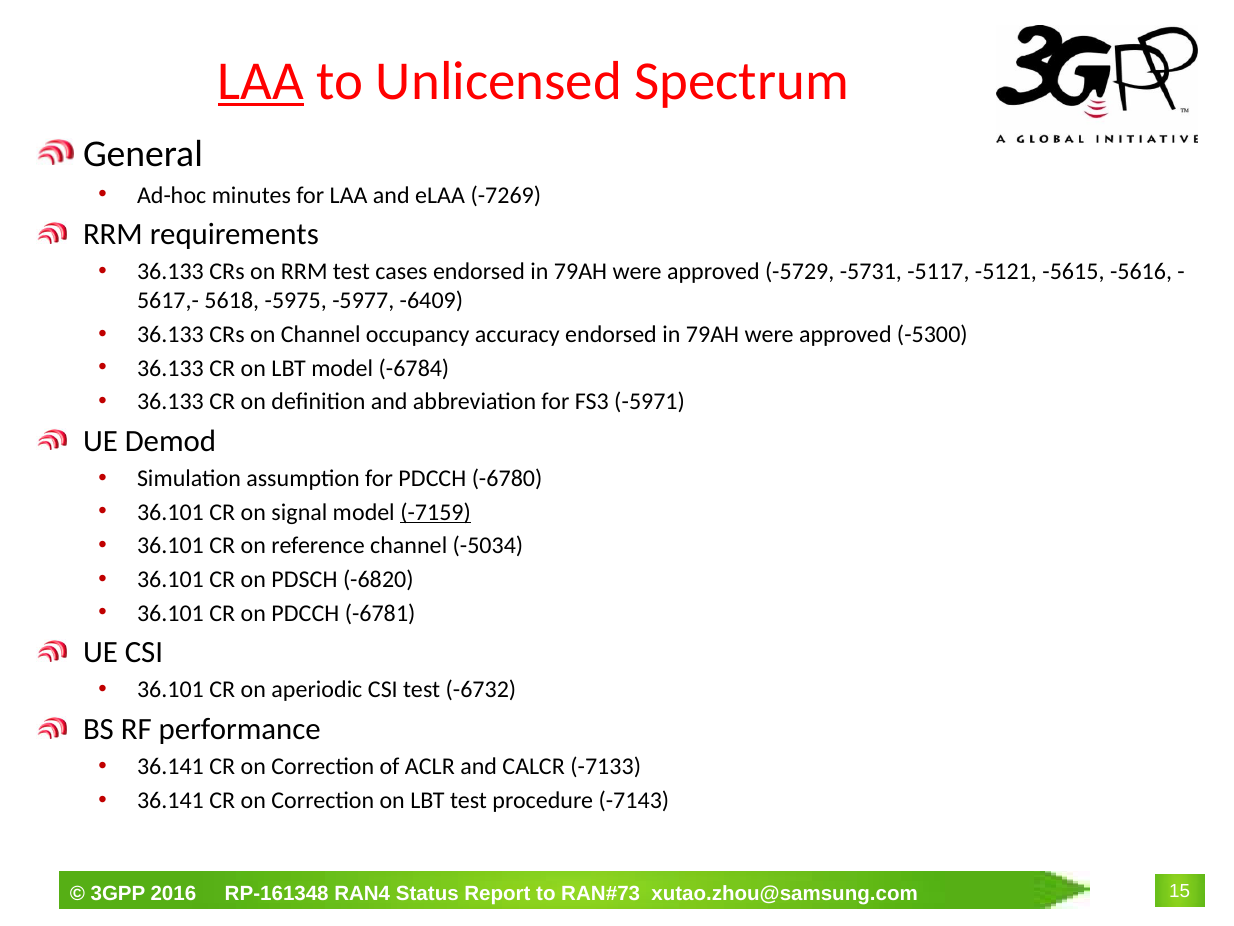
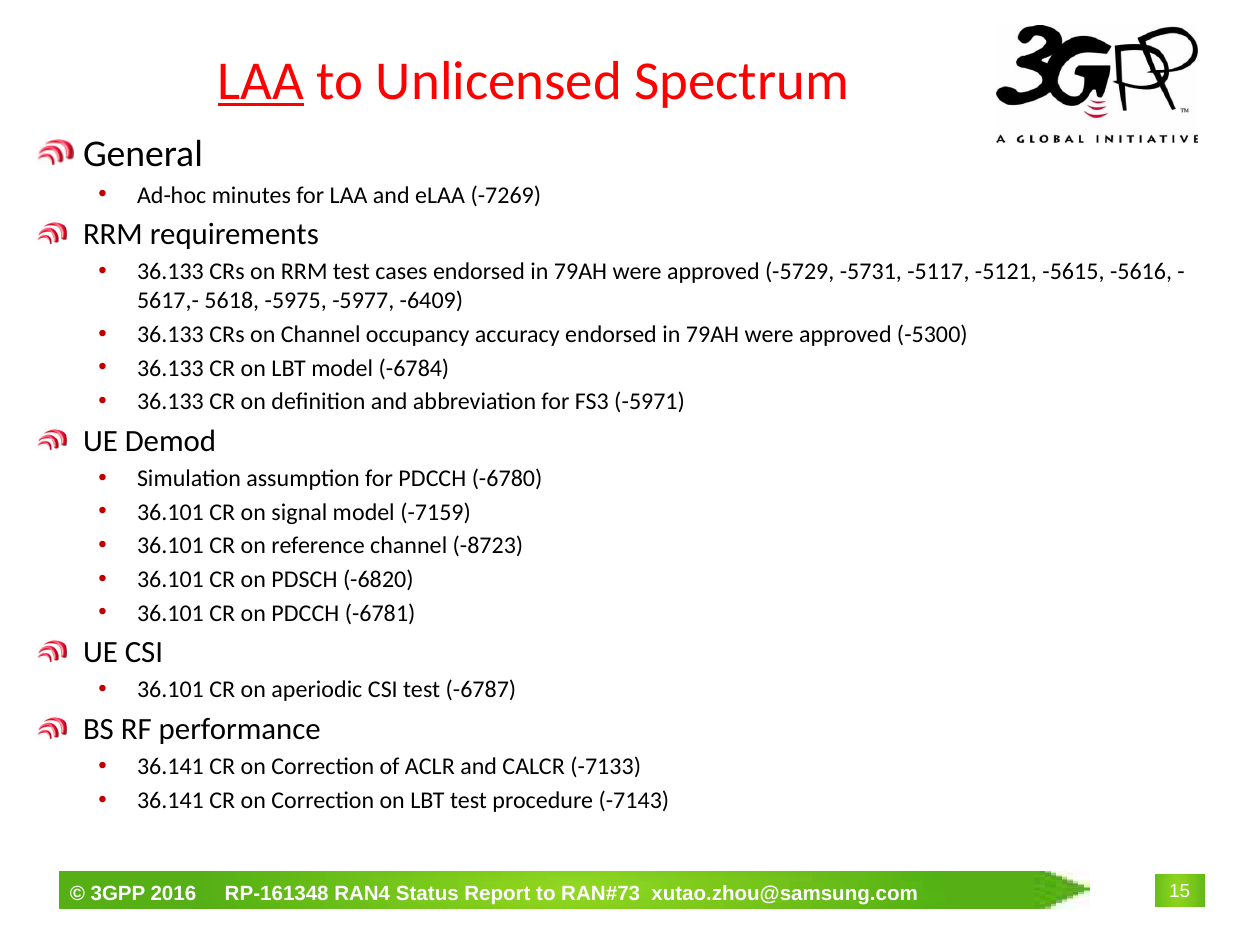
-7159 underline: present -> none (436, 512)
-5034: -5034 -> -8723 (488, 546)
-6732: -6732 -> -6787 (481, 690)
